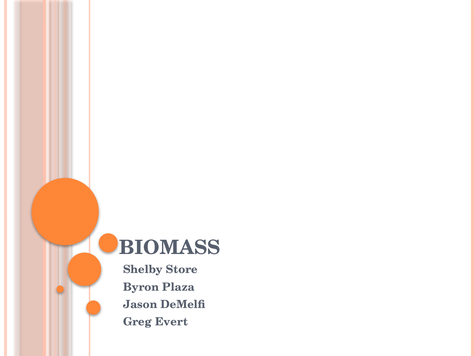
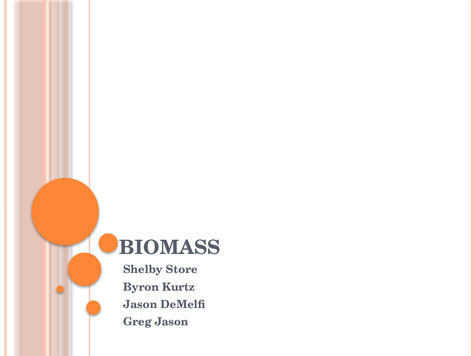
Plaza: Plaza -> Kurtz (179, 287)
Greg Evert: Evert -> Jason (172, 321)
